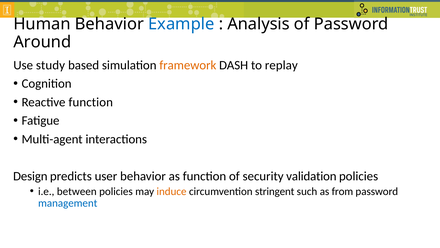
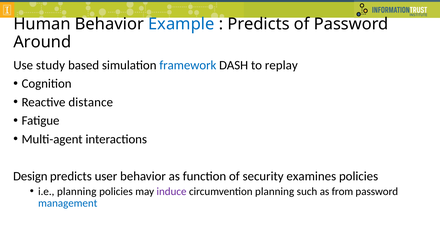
Analysis: Analysis -> Predicts (258, 24)
framework colour: orange -> blue (188, 65)
Reactive function: function -> distance (91, 102)
validation: validation -> examines (311, 176)
i.e between: between -> planning (77, 191)
induce colour: orange -> purple (172, 191)
circumvention stringent: stringent -> planning (275, 191)
